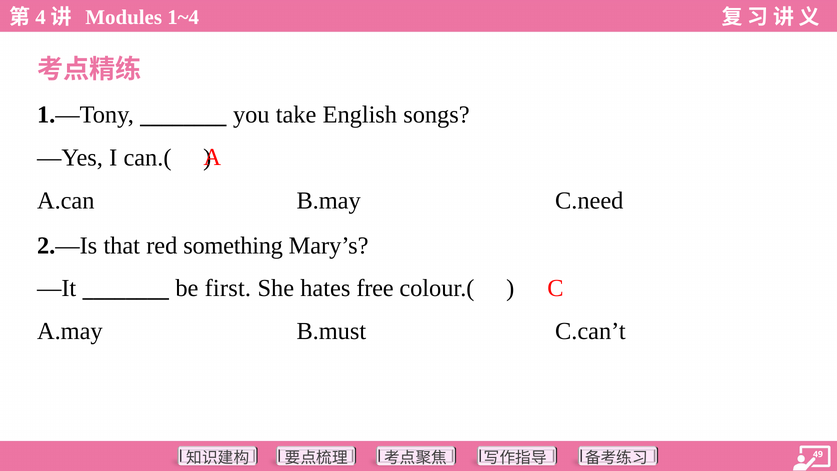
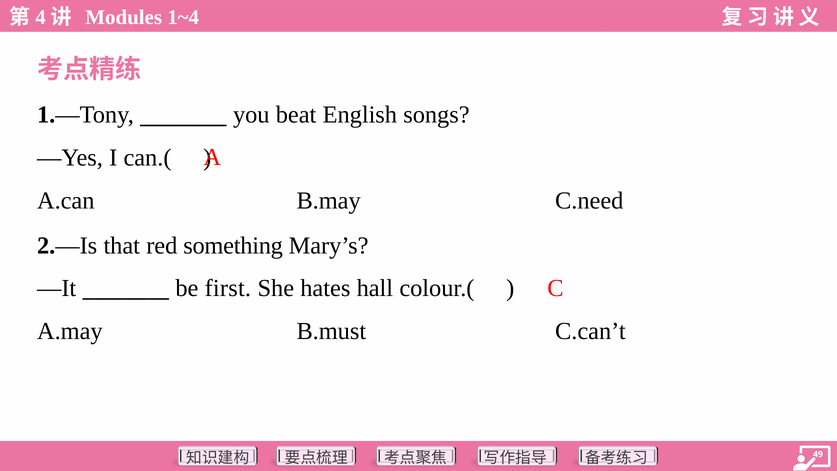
take: take -> beat (296, 115)
free: free -> hall (375, 288)
